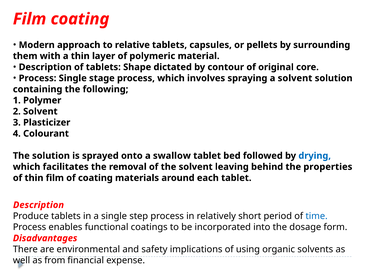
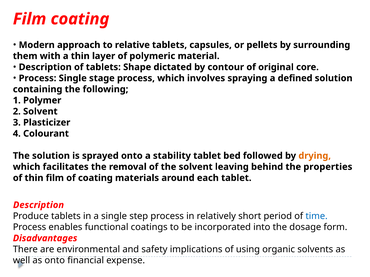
a solvent: solvent -> defined (295, 78)
swallow: swallow -> stability (172, 156)
drying colour: blue -> orange (315, 156)
as from: from -> onto (55, 261)
